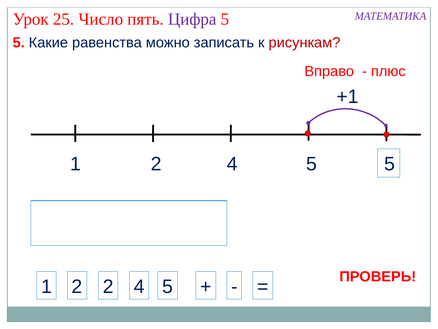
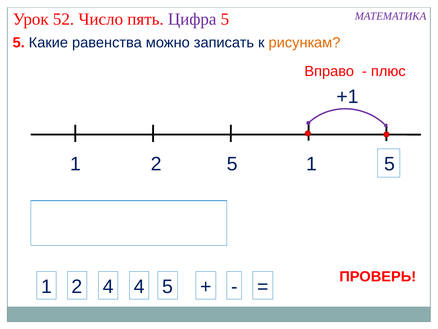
25: 25 -> 52 (64, 19)
рисункам colour: red -> orange (304, 43)
1 4: 4 -> 5 (232, 164)
2 5: 5 -> 1 (312, 164)
2 2: 2 -> 4 (108, 286)
